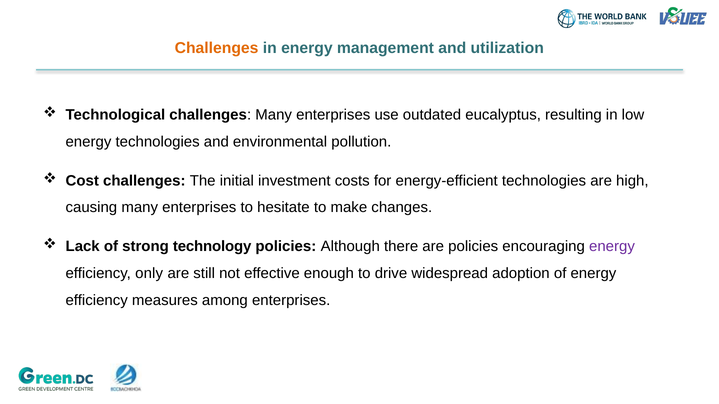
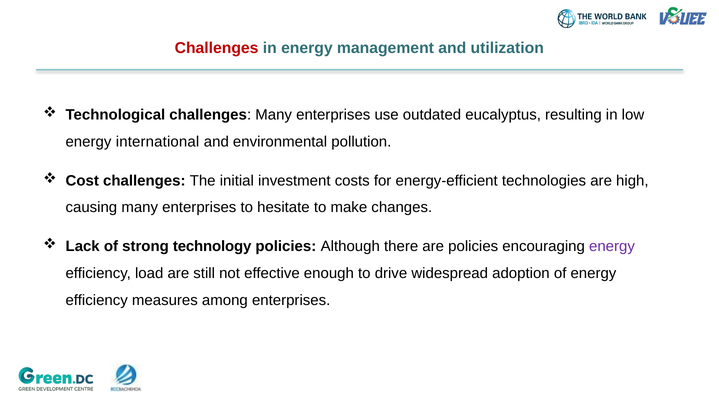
Challenges colour: orange -> red (217, 48)
energy technologies: technologies -> international (158, 142)
only: only -> load (149, 274)
